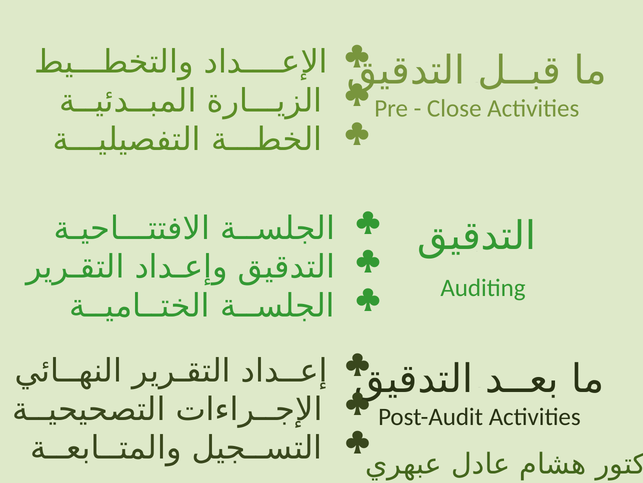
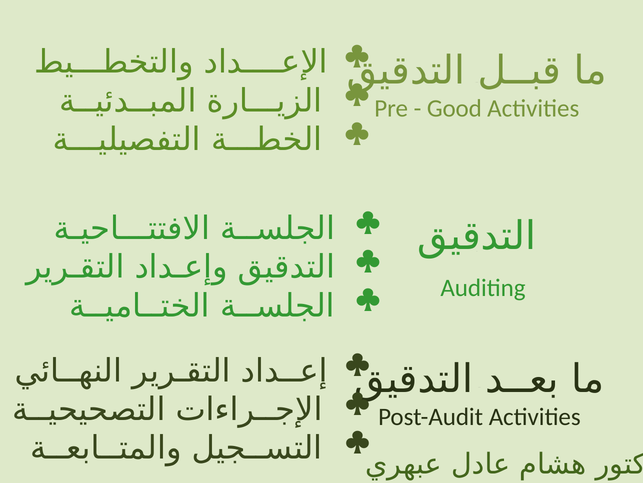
Close: Close -> Good (454, 108)
